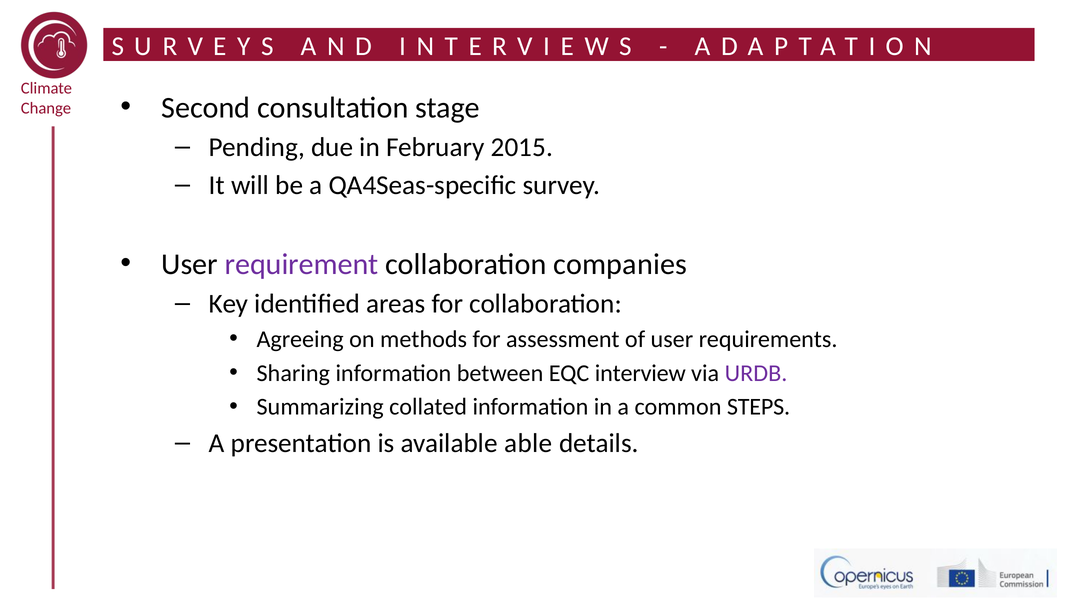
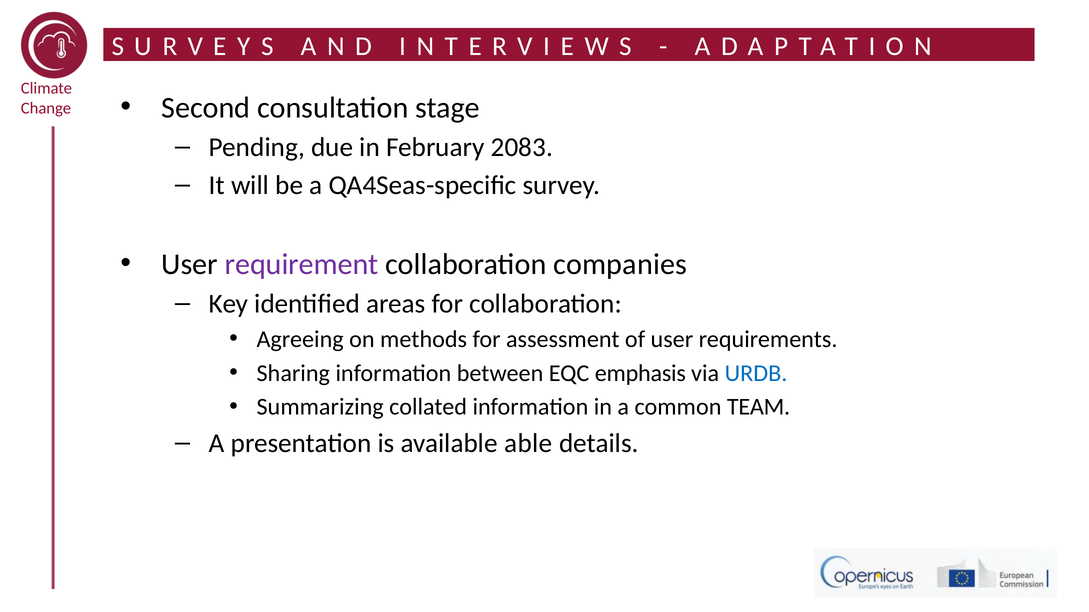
2015: 2015 -> 2083 (522, 147)
interview: interview -> emphasis (640, 373)
URDB colour: purple -> blue (756, 373)
STEPS: STEPS -> TEAM (759, 407)
